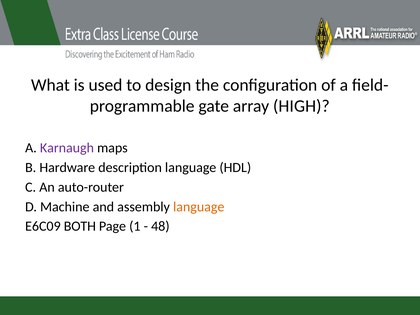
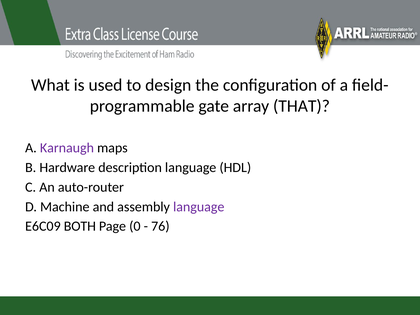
HIGH: HIGH -> THAT (301, 106)
language colour: orange -> purple (199, 207)
1: 1 -> 0 (135, 226)
48: 48 -> 76 (160, 226)
